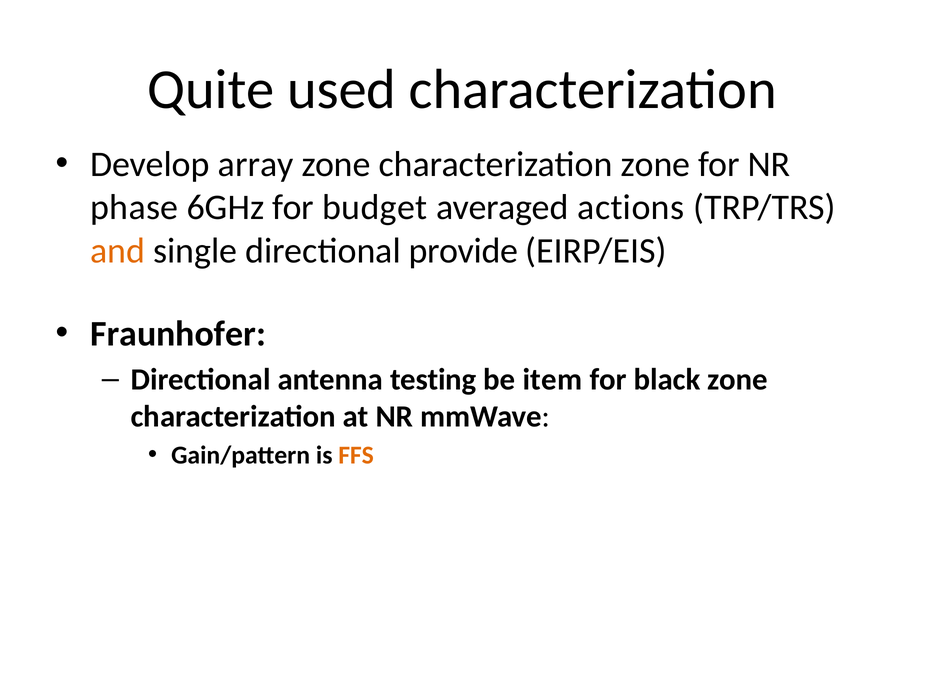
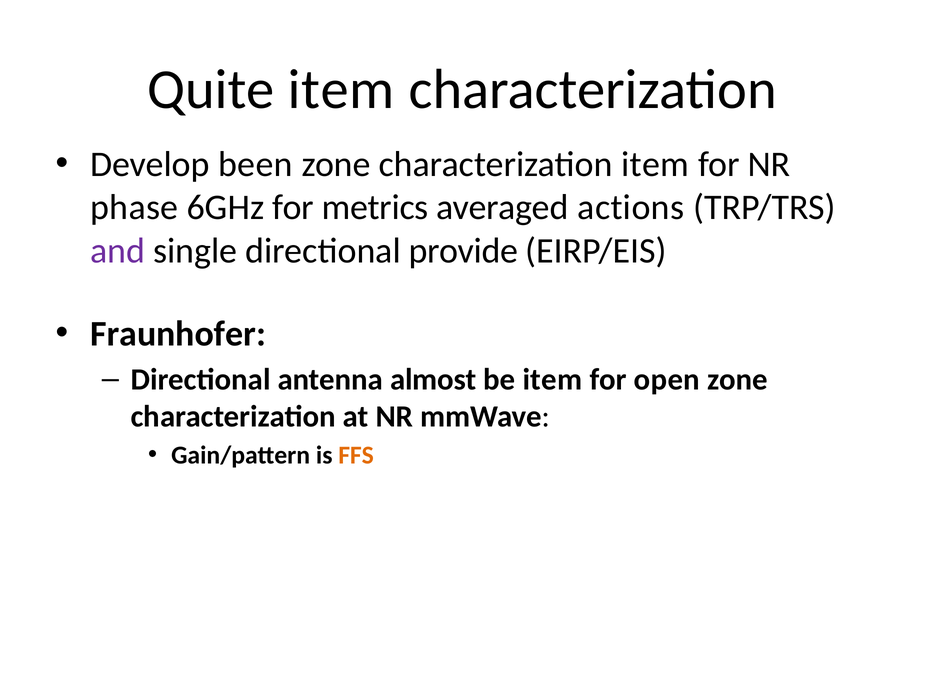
Quite used: used -> item (341, 90)
array: array -> been (255, 164)
characterization zone: zone -> item (655, 164)
budget: budget -> metrics (375, 208)
and colour: orange -> purple (118, 251)
testing: testing -> almost (433, 379)
black: black -> open (667, 379)
